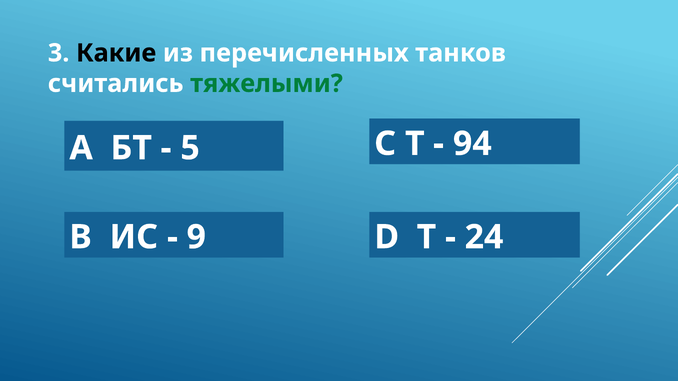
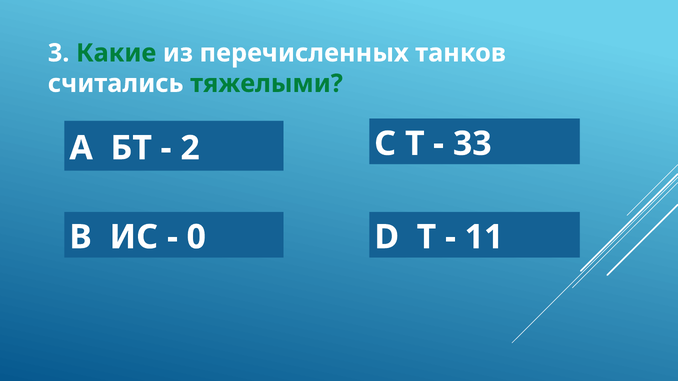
Какие colour: black -> green (116, 53)
94: 94 -> 33 (472, 144)
5: 5 -> 2 (190, 148)
9: 9 -> 0 (196, 237)
24: 24 -> 11 (484, 237)
